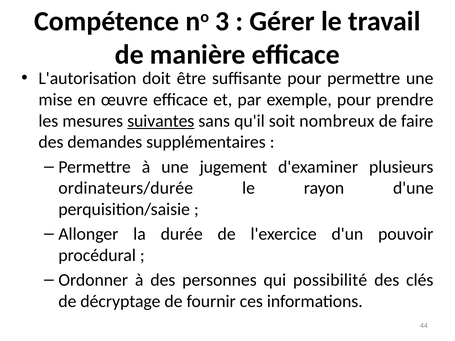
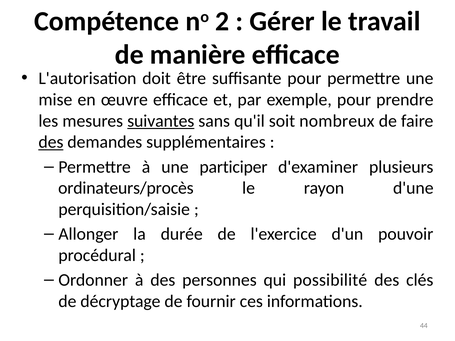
3: 3 -> 2 (222, 21)
des underline: none -> present (51, 142)
jugement: jugement -> participer (233, 167)
ordinateurs/durée: ordinateurs/durée -> ordinateurs/procès (126, 188)
